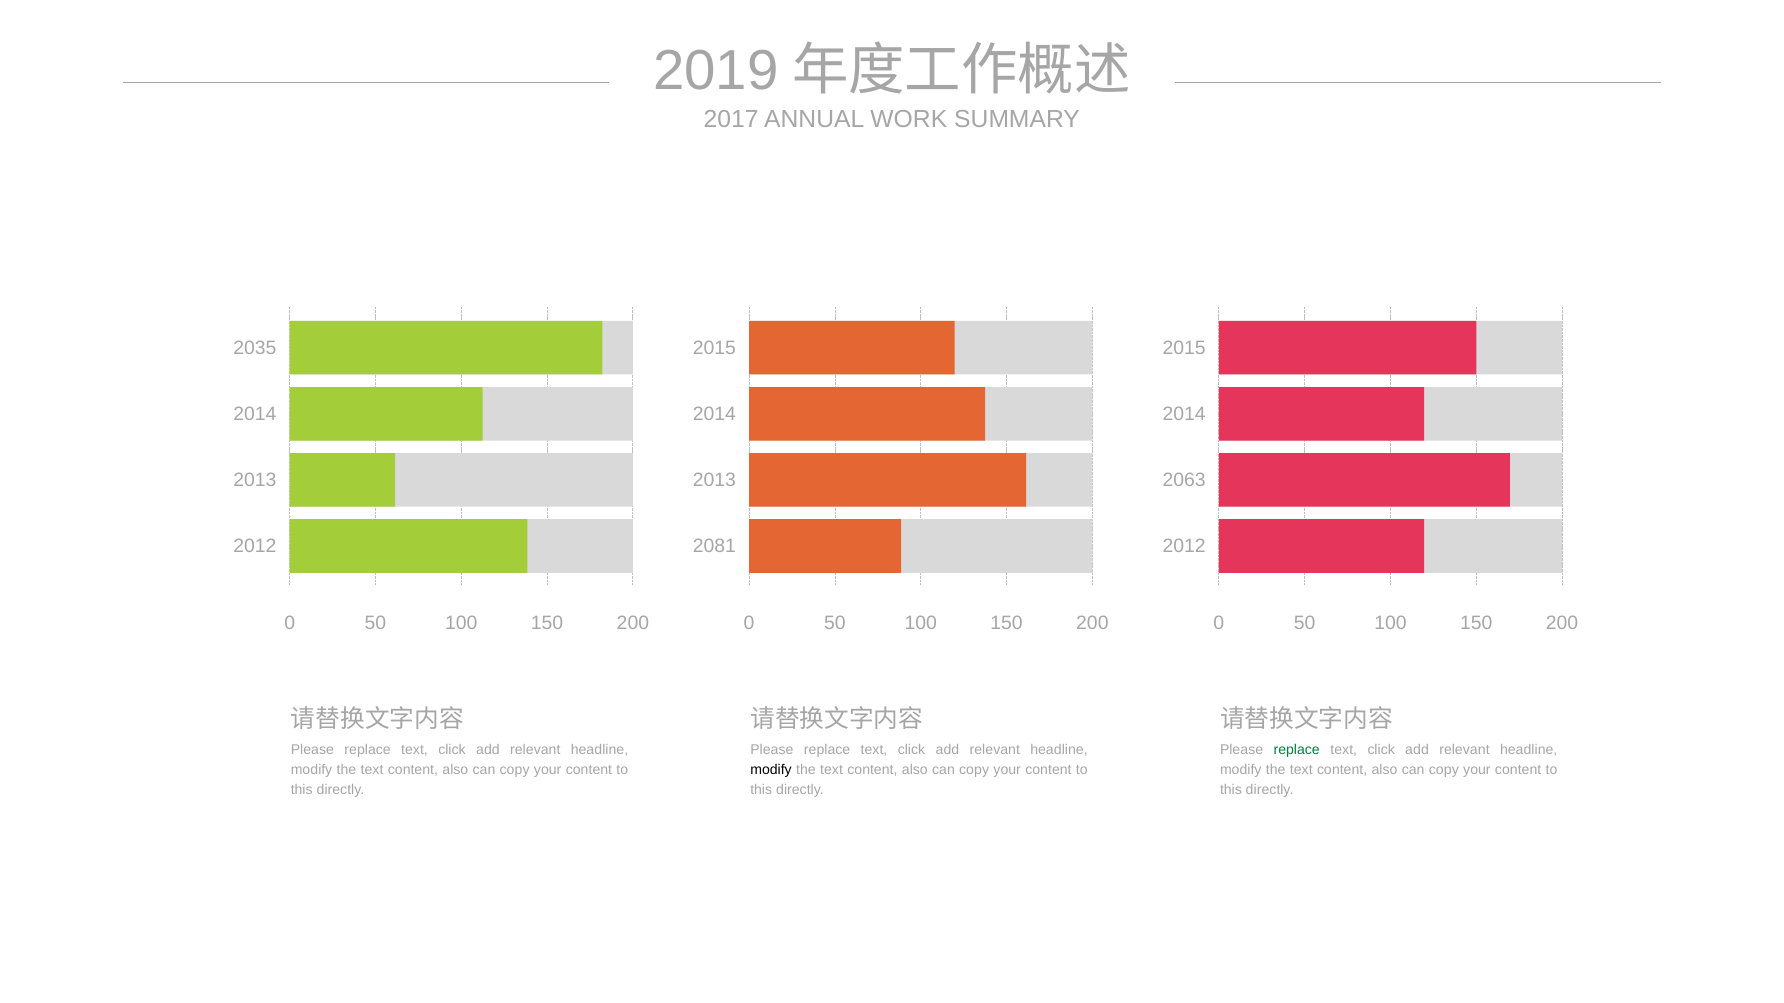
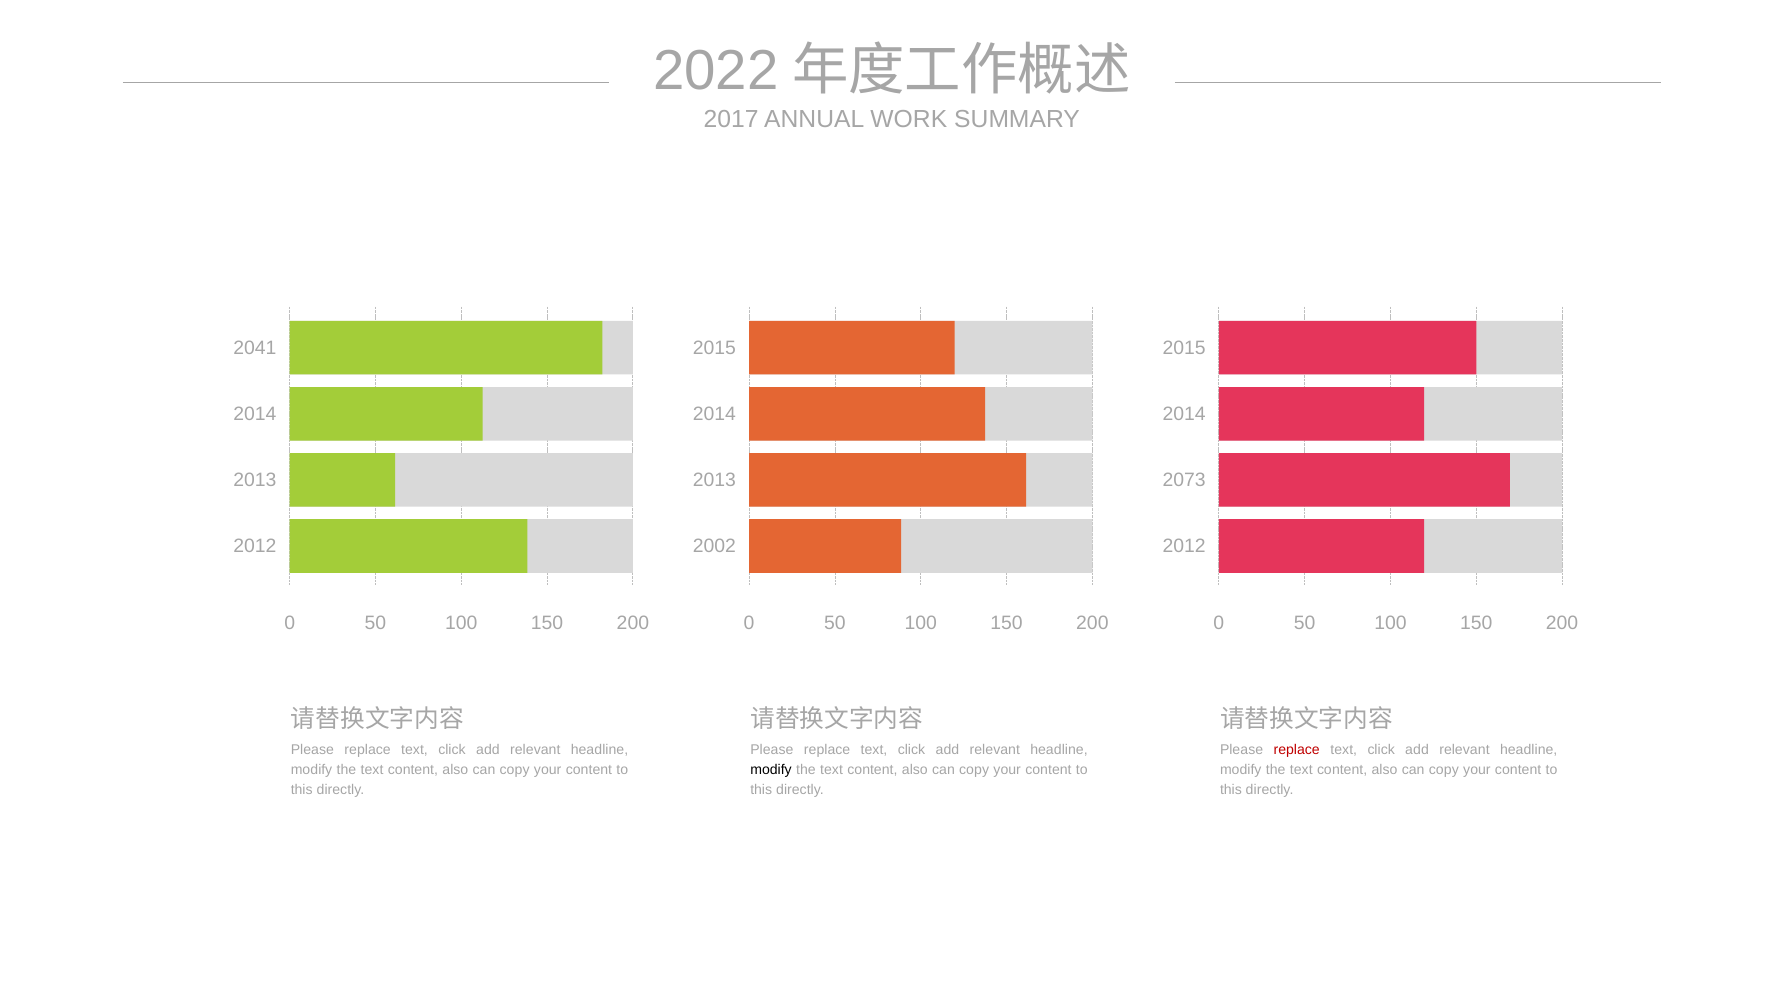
2019: 2019 -> 2022 (716, 70)
2035: 2035 -> 2041 (255, 348)
2063: 2063 -> 2073 (1184, 481)
2081: 2081 -> 2002 (714, 547)
replace colour: green -> red (1297, 750)
